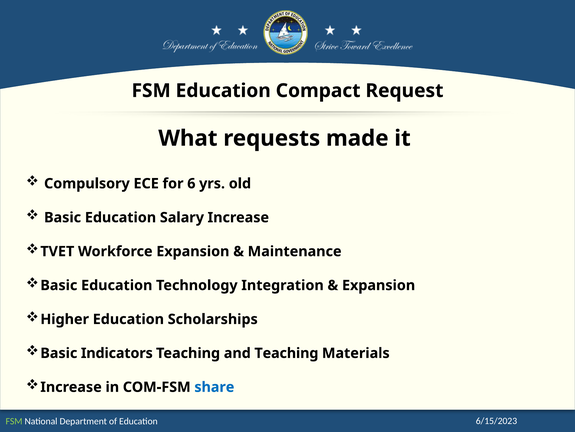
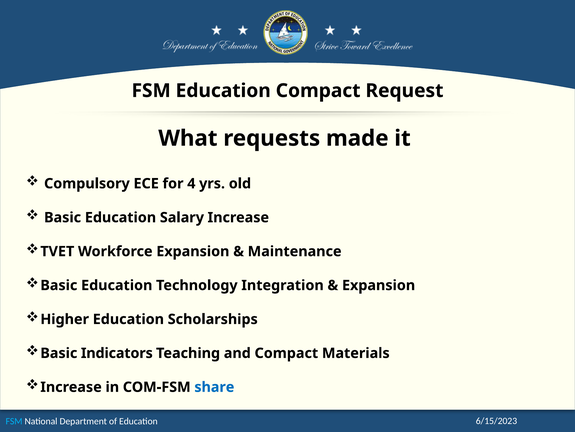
6: 6 -> 4 (191, 183)
and Teaching: Teaching -> Compact (286, 353)
FSM colour: light green -> light blue (14, 421)
